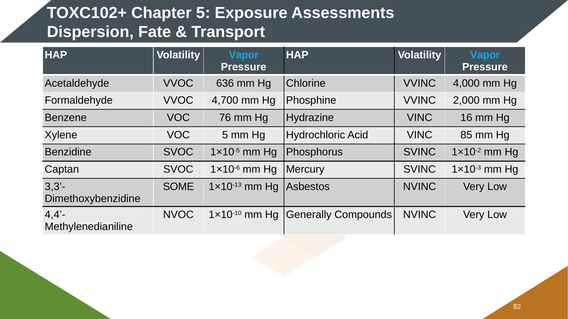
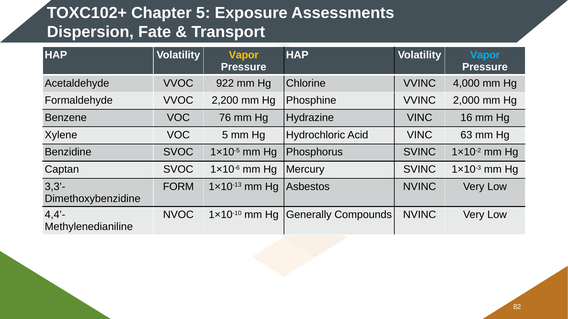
Vapor colour: light blue -> yellow (244, 55)
636: 636 -> 922 (225, 83)
4,700: 4,700 -> 2,200 (225, 101)
85: 85 -> 63 (466, 135)
SOME: SOME -> FORM (178, 187)
